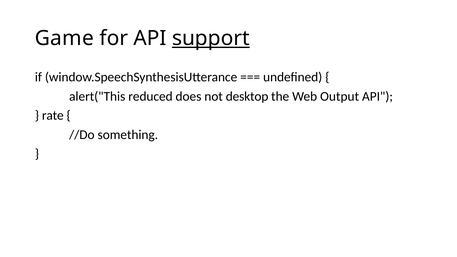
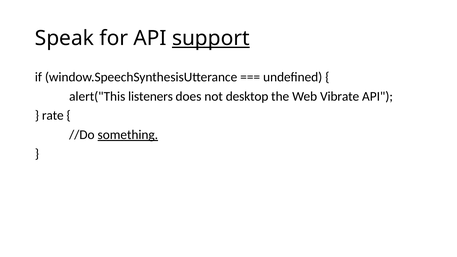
Game: Game -> Speak (64, 38)
reduced: reduced -> listeners (151, 96)
Output: Output -> Vibrate (340, 96)
something underline: none -> present (128, 135)
